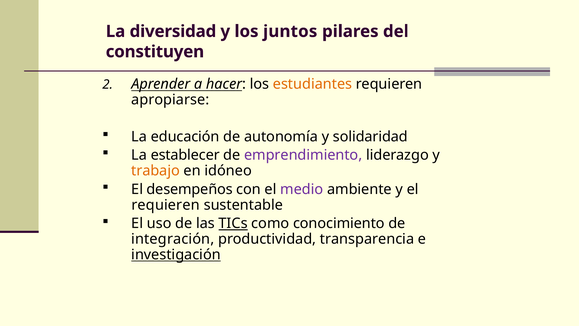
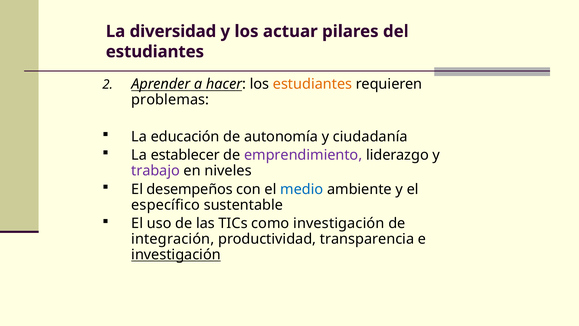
juntos: juntos -> actuar (290, 31)
constituyen: constituyen -> estudiantes (155, 52)
apropiarse: apropiarse -> problemas (170, 99)
solidaridad: solidaridad -> ciudadanía (370, 137)
trabajo colour: orange -> purple (156, 171)
idóneo: idóneo -> niveles (228, 171)
medio colour: purple -> blue (302, 189)
requieren: requieren -> específico (166, 205)
TICs underline: present -> none (233, 223)
como conocimiento: conocimiento -> investigación (339, 223)
